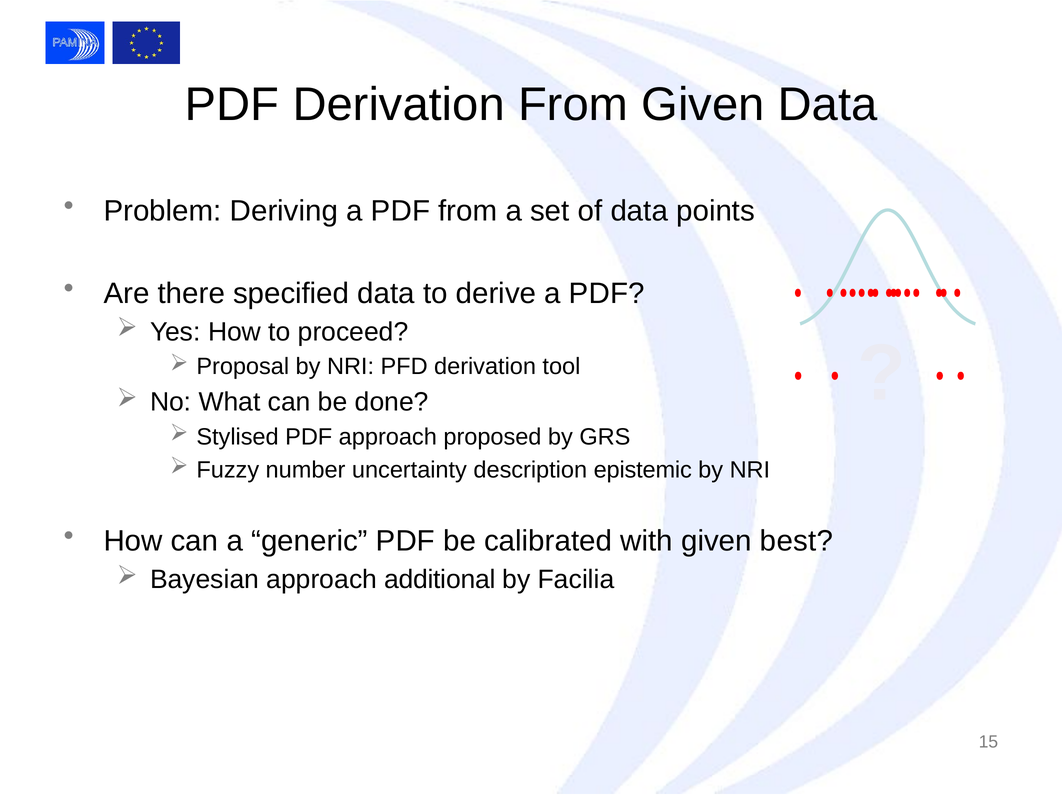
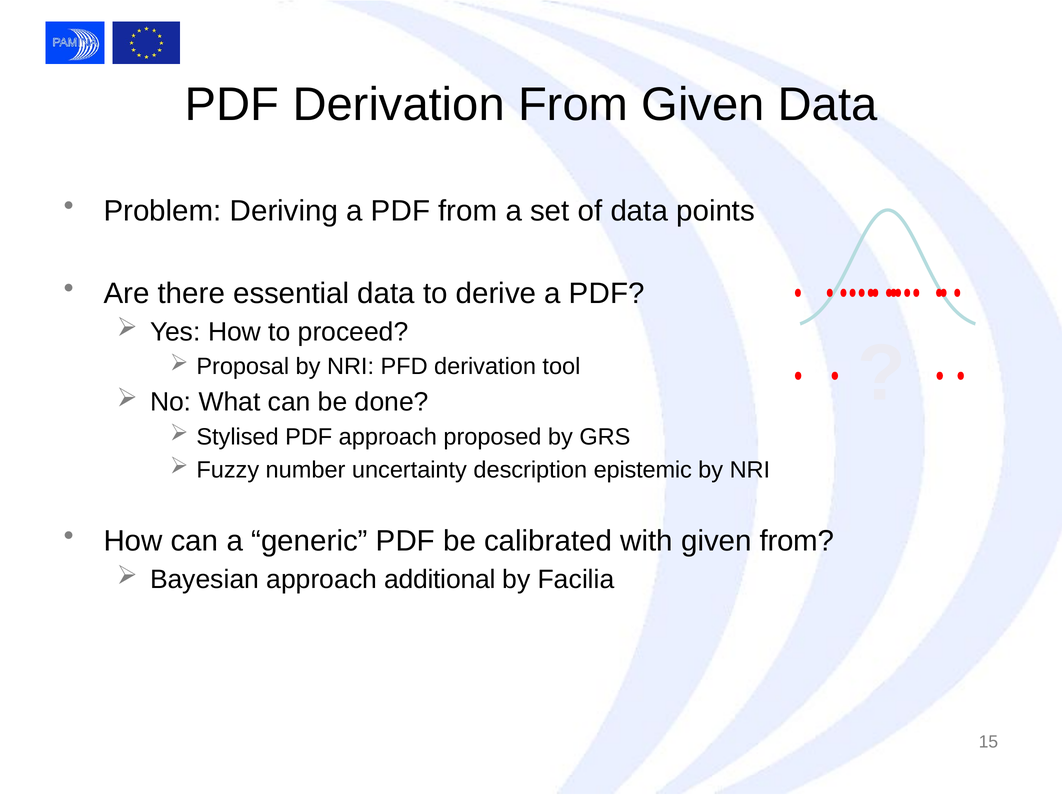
specified: specified -> essential (291, 294)
given best: best -> from (797, 541)
